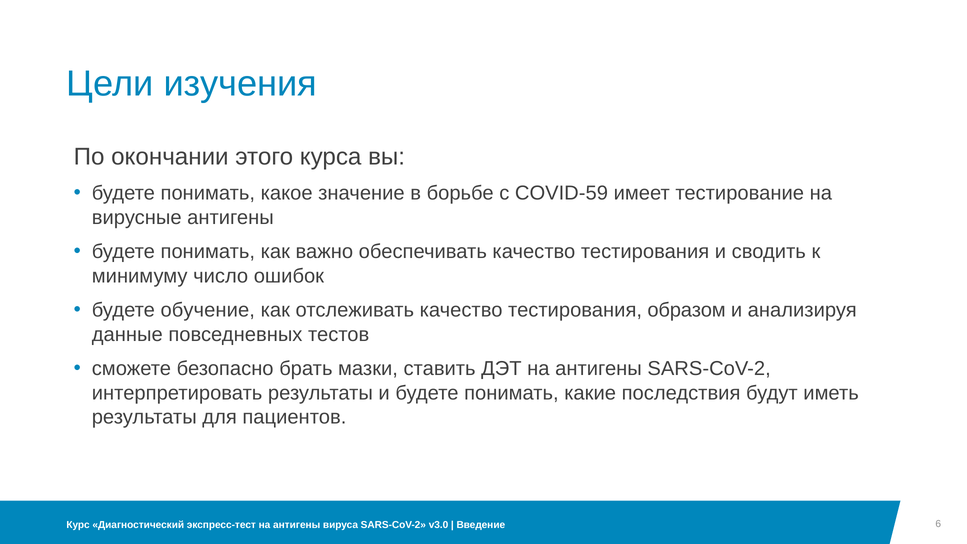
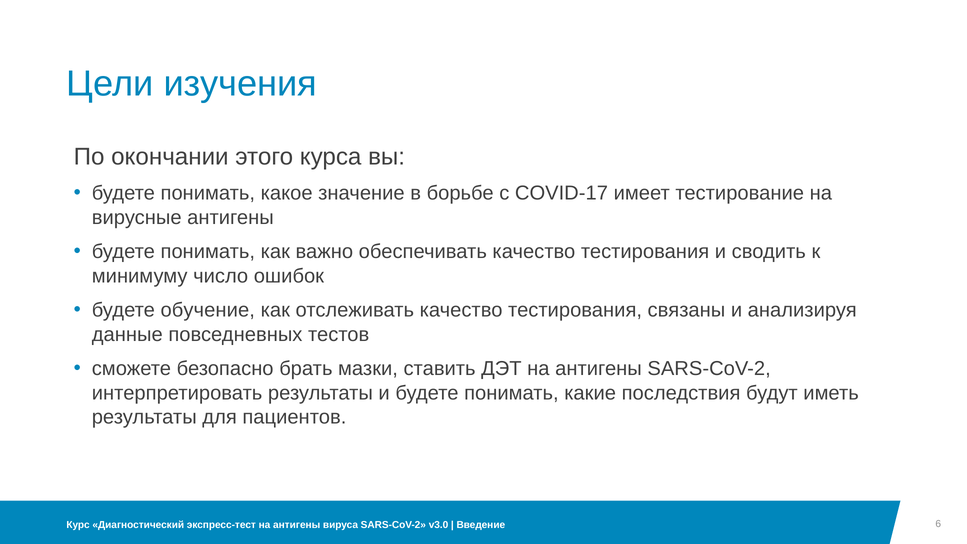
COVID-59: COVID-59 -> COVID-17 (561, 193)
образом: образом -> связаны (686, 310)
